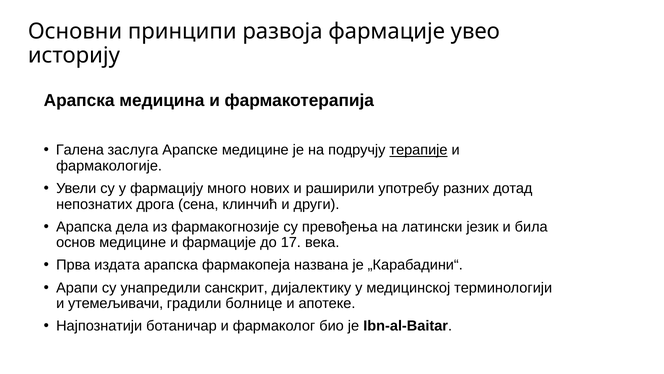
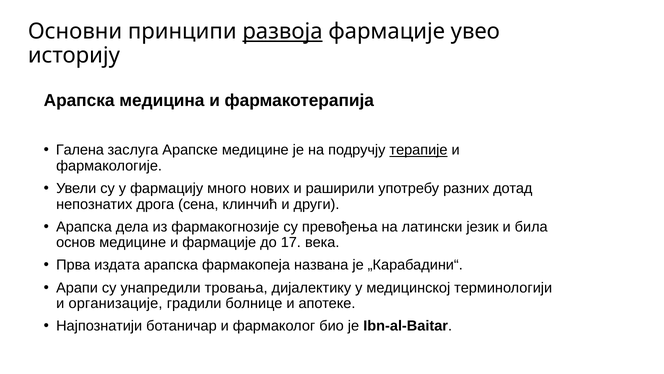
развоја underline: none -> present (283, 32)
санскрит: санскрит -> тровања (236, 287)
утемељивачи: утемељивачи -> организације (115, 303)
